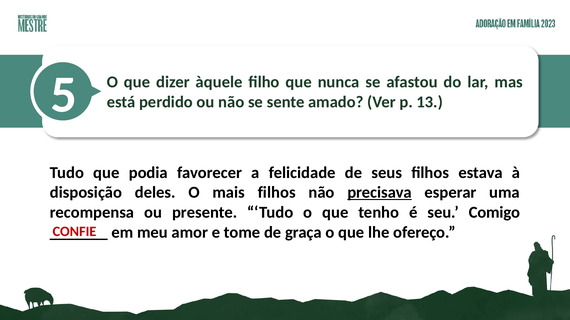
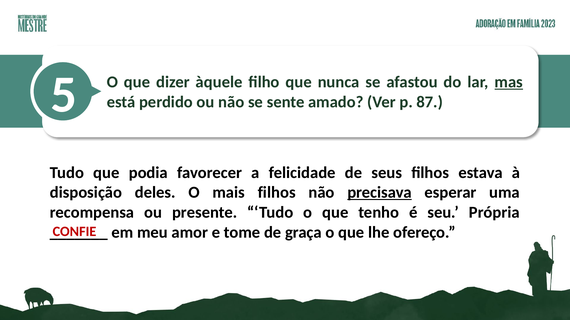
mas underline: none -> present (509, 82)
13: 13 -> 87 (430, 102)
Comigo: Comigo -> Própria (494, 213)
